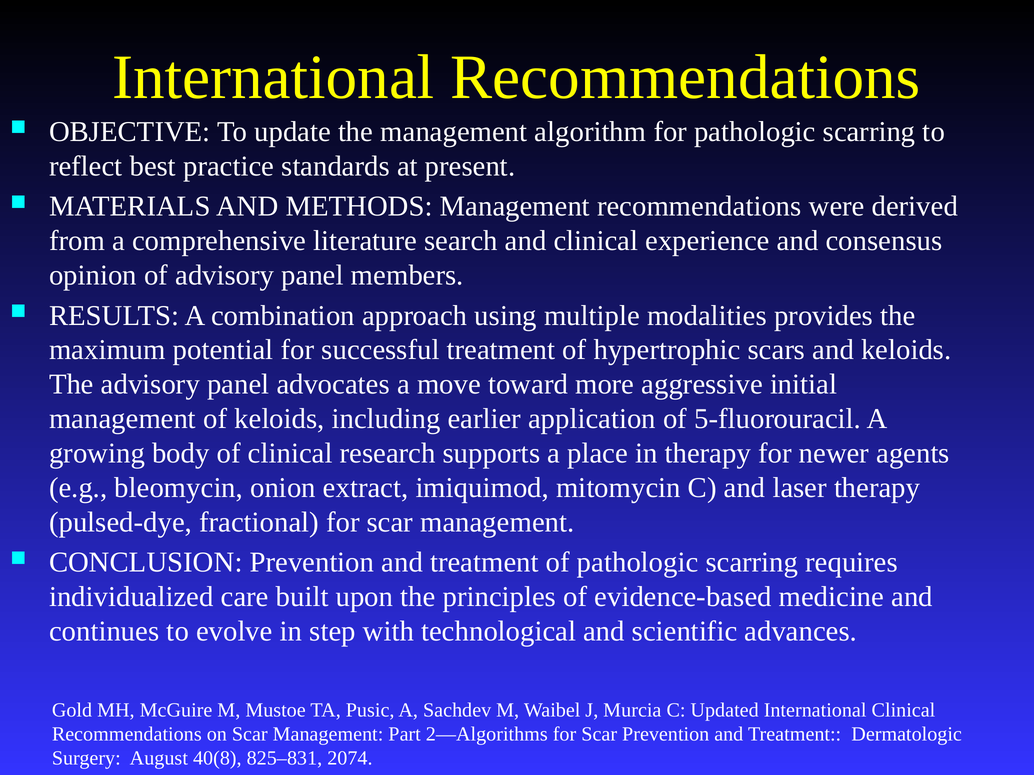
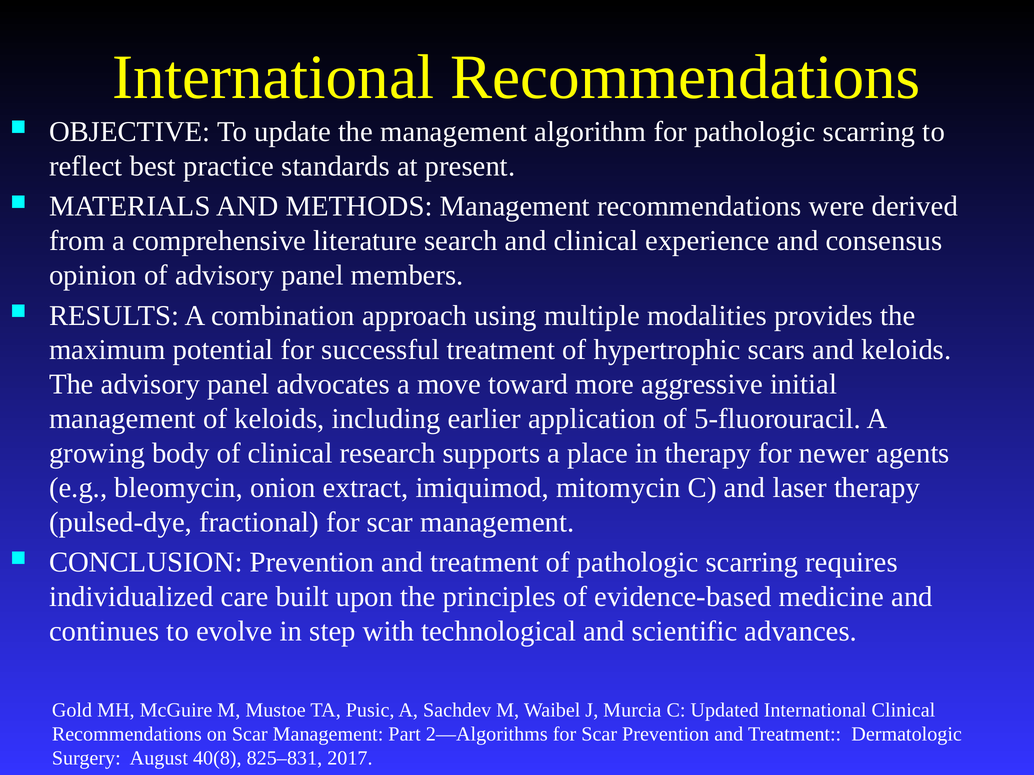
2074: 2074 -> 2017 (350, 759)
